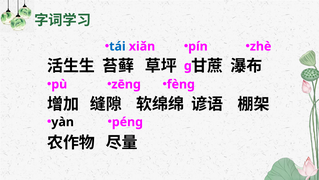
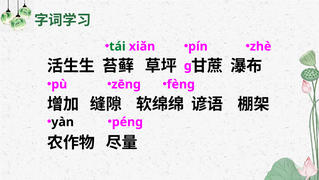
tái colour: blue -> green (117, 46)
